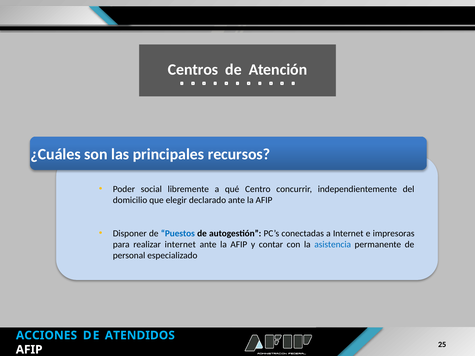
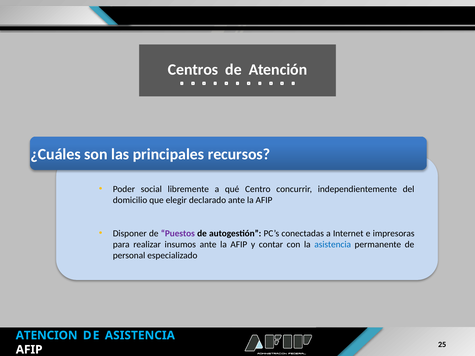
Puestos colour: blue -> purple (178, 233)
realizar internet: internet -> insumos (180, 245)
ACCIONES: ACCIONES -> ATENCION (47, 336)
DE ATENDIDOS: ATENDIDOS -> ASISTENCIA (140, 336)
